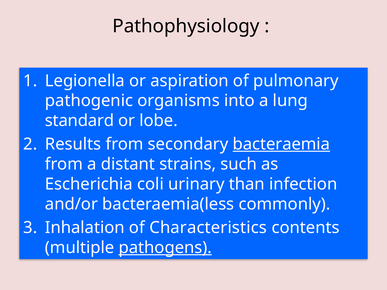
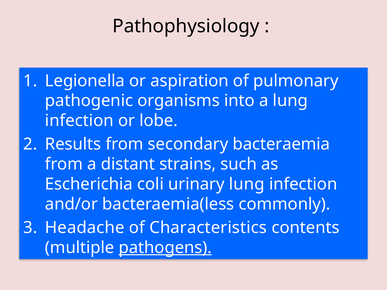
standard: standard -> infection (79, 121)
bacteraemia underline: present -> none (281, 144)
urinary than: than -> lung (247, 184)
Inhalation: Inhalation -> Headache (85, 228)
